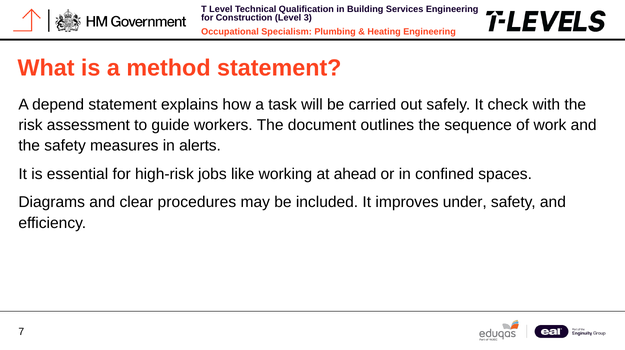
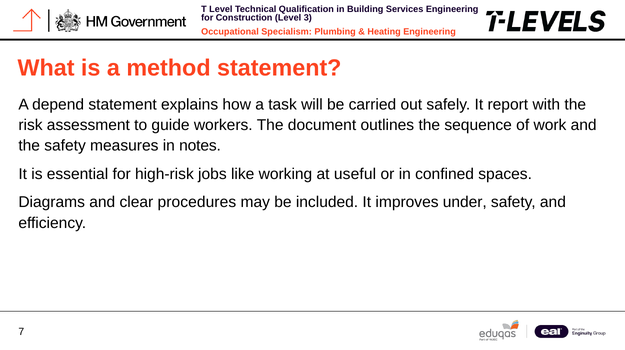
check: check -> report (508, 104)
alerts: alerts -> notes (200, 145)
ahead: ahead -> useful (355, 174)
